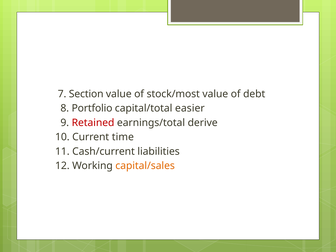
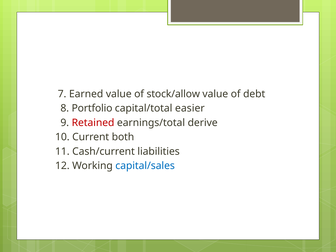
Section: Section -> Earned (86, 94)
stock/most: stock/most -> stock/allow (173, 94)
time: time -> both (123, 137)
capital/sales colour: orange -> blue (145, 166)
